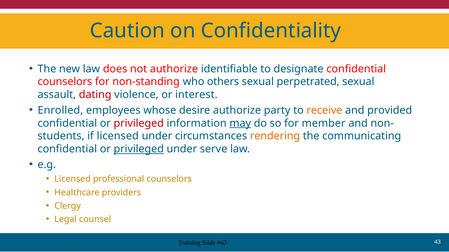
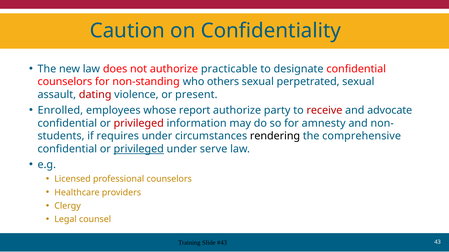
identifiable: identifiable -> practicable (229, 69)
interest: interest -> present (196, 95)
desire: desire -> report (195, 111)
receive colour: orange -> red (324, 111)
provided: provided -> advocate (390, 111)
may underline: present -> none (240, 123)
member: member -> amnesty (324, 123)
if licensed: licensed -> requires (118, 136)
rendering colour: orange -> black (275, 136)
communicating: communicating -> comprehensive (362, 136)
